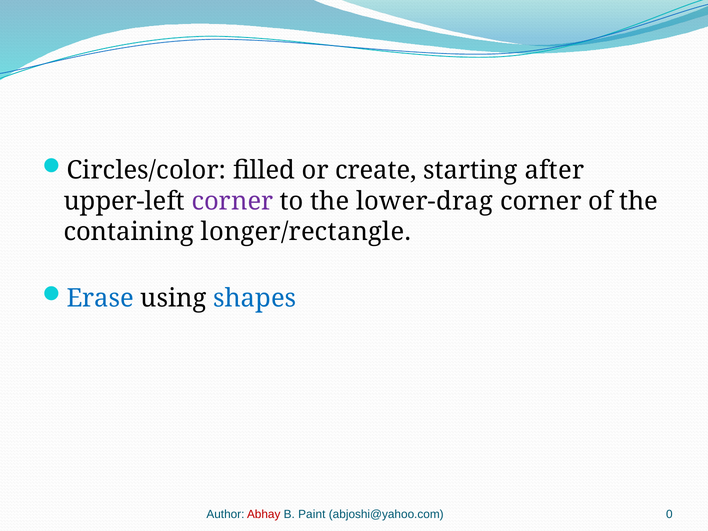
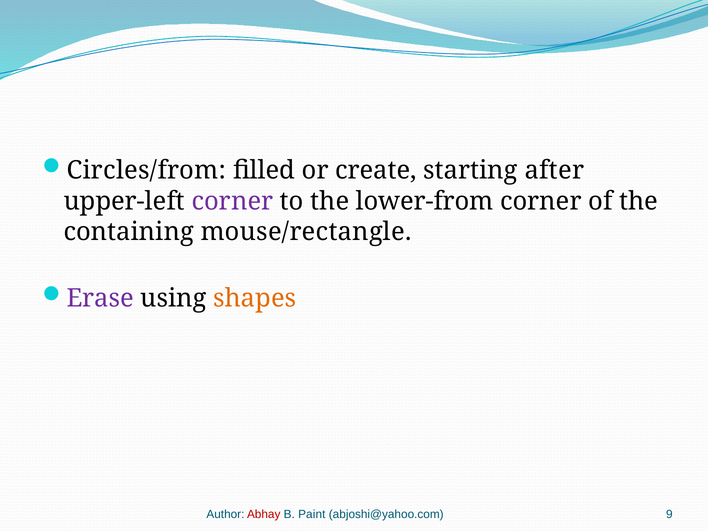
Circles/color: Circles/color -> Circles/from (146, 170)
lower-drag: lower-drag -> lower-from (425, 201)
longer/rectangle: longer/rectangle -> mouse/rectangle (306, 232)
Erase colour: blue -> purple (100, 298)
shapes colour: blue -> orange (255, 298)
0: 0 -> 9 (669, 514)
